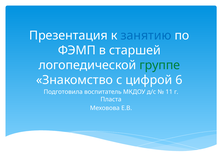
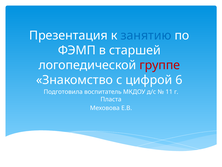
группе colour: green -> red (160, 65)
